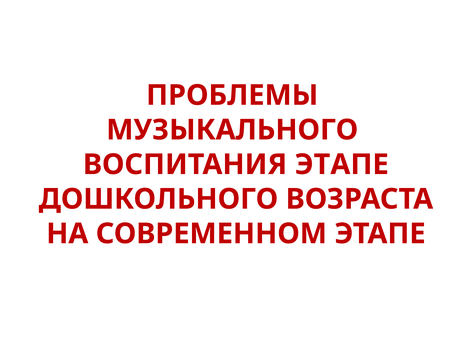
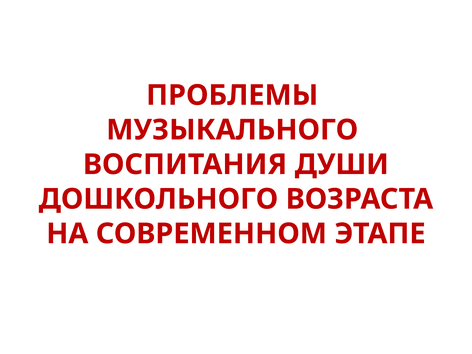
ВОСПИТАНИЯ ЭТАПЕ: ЭТАПЕ -> ДУШИ (342, 165)
